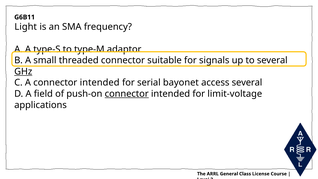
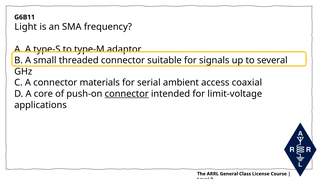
GHz underline: present -> none (23, 71)
A connector intended: intended -> materials (100, 83)
bayonet: bayonet -> ambient (181, 83)
access several: several -> coaxial (247, 83)
field: field -> core (43, 94)
